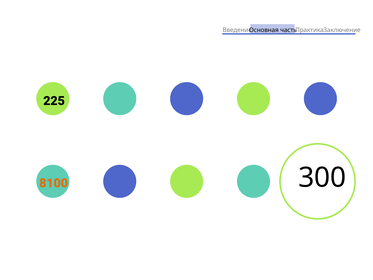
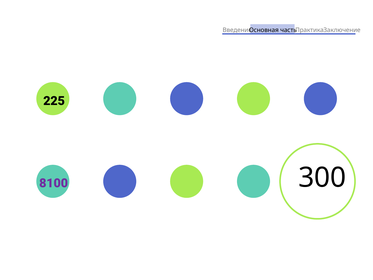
8100 colour: orange -> purple (54, 183)
